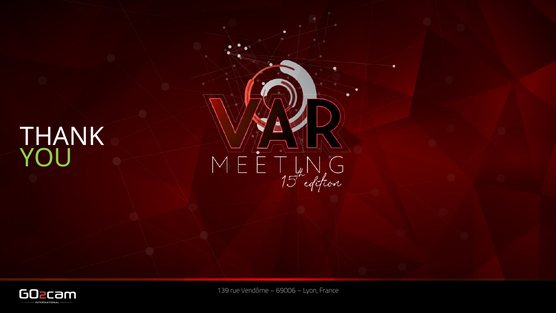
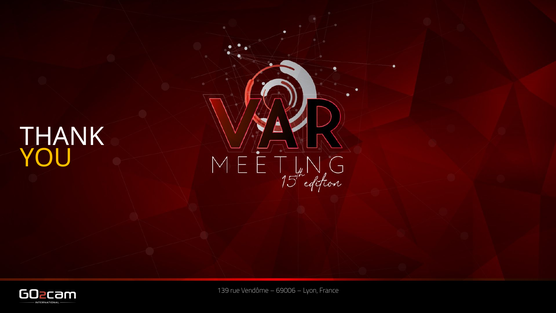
YOU colour: light green -> yellow (46, 158)
